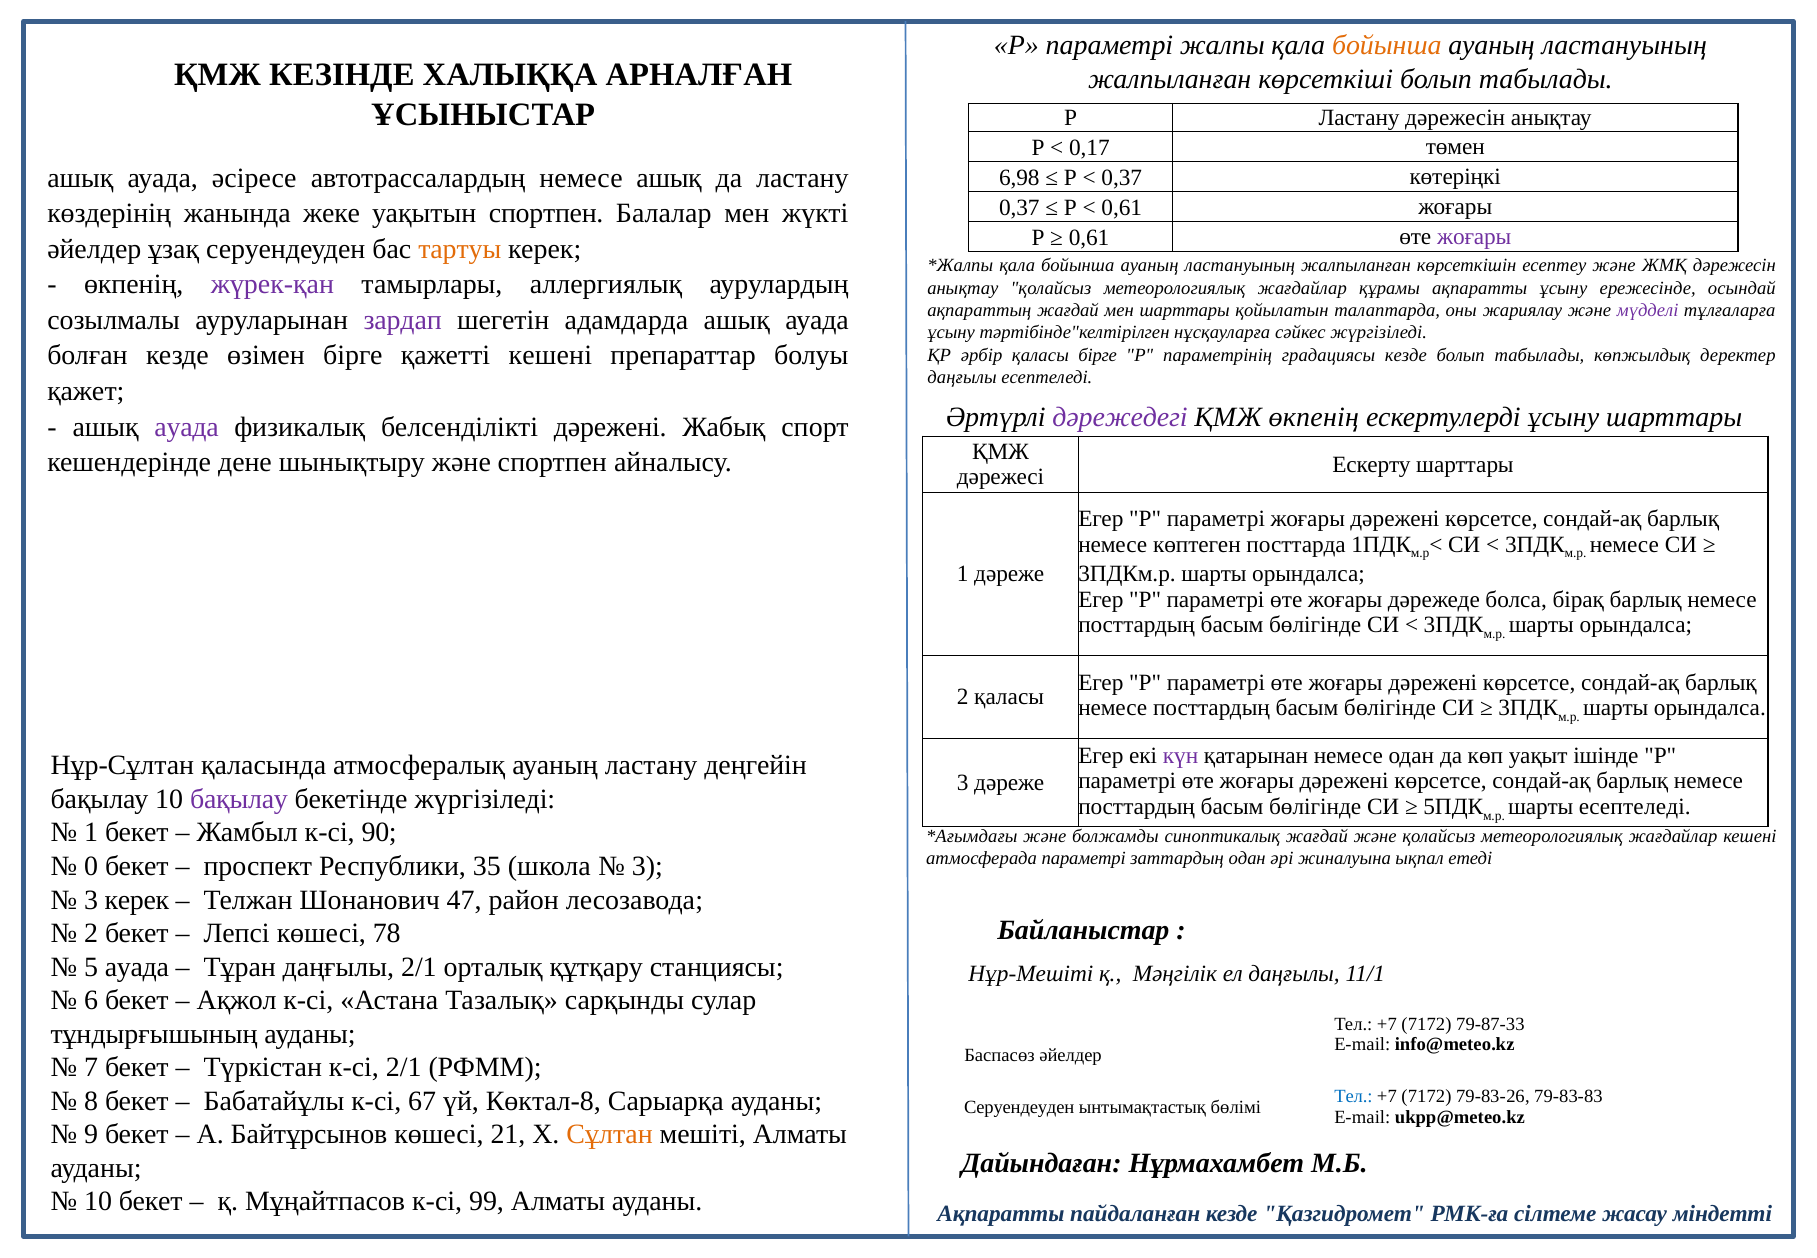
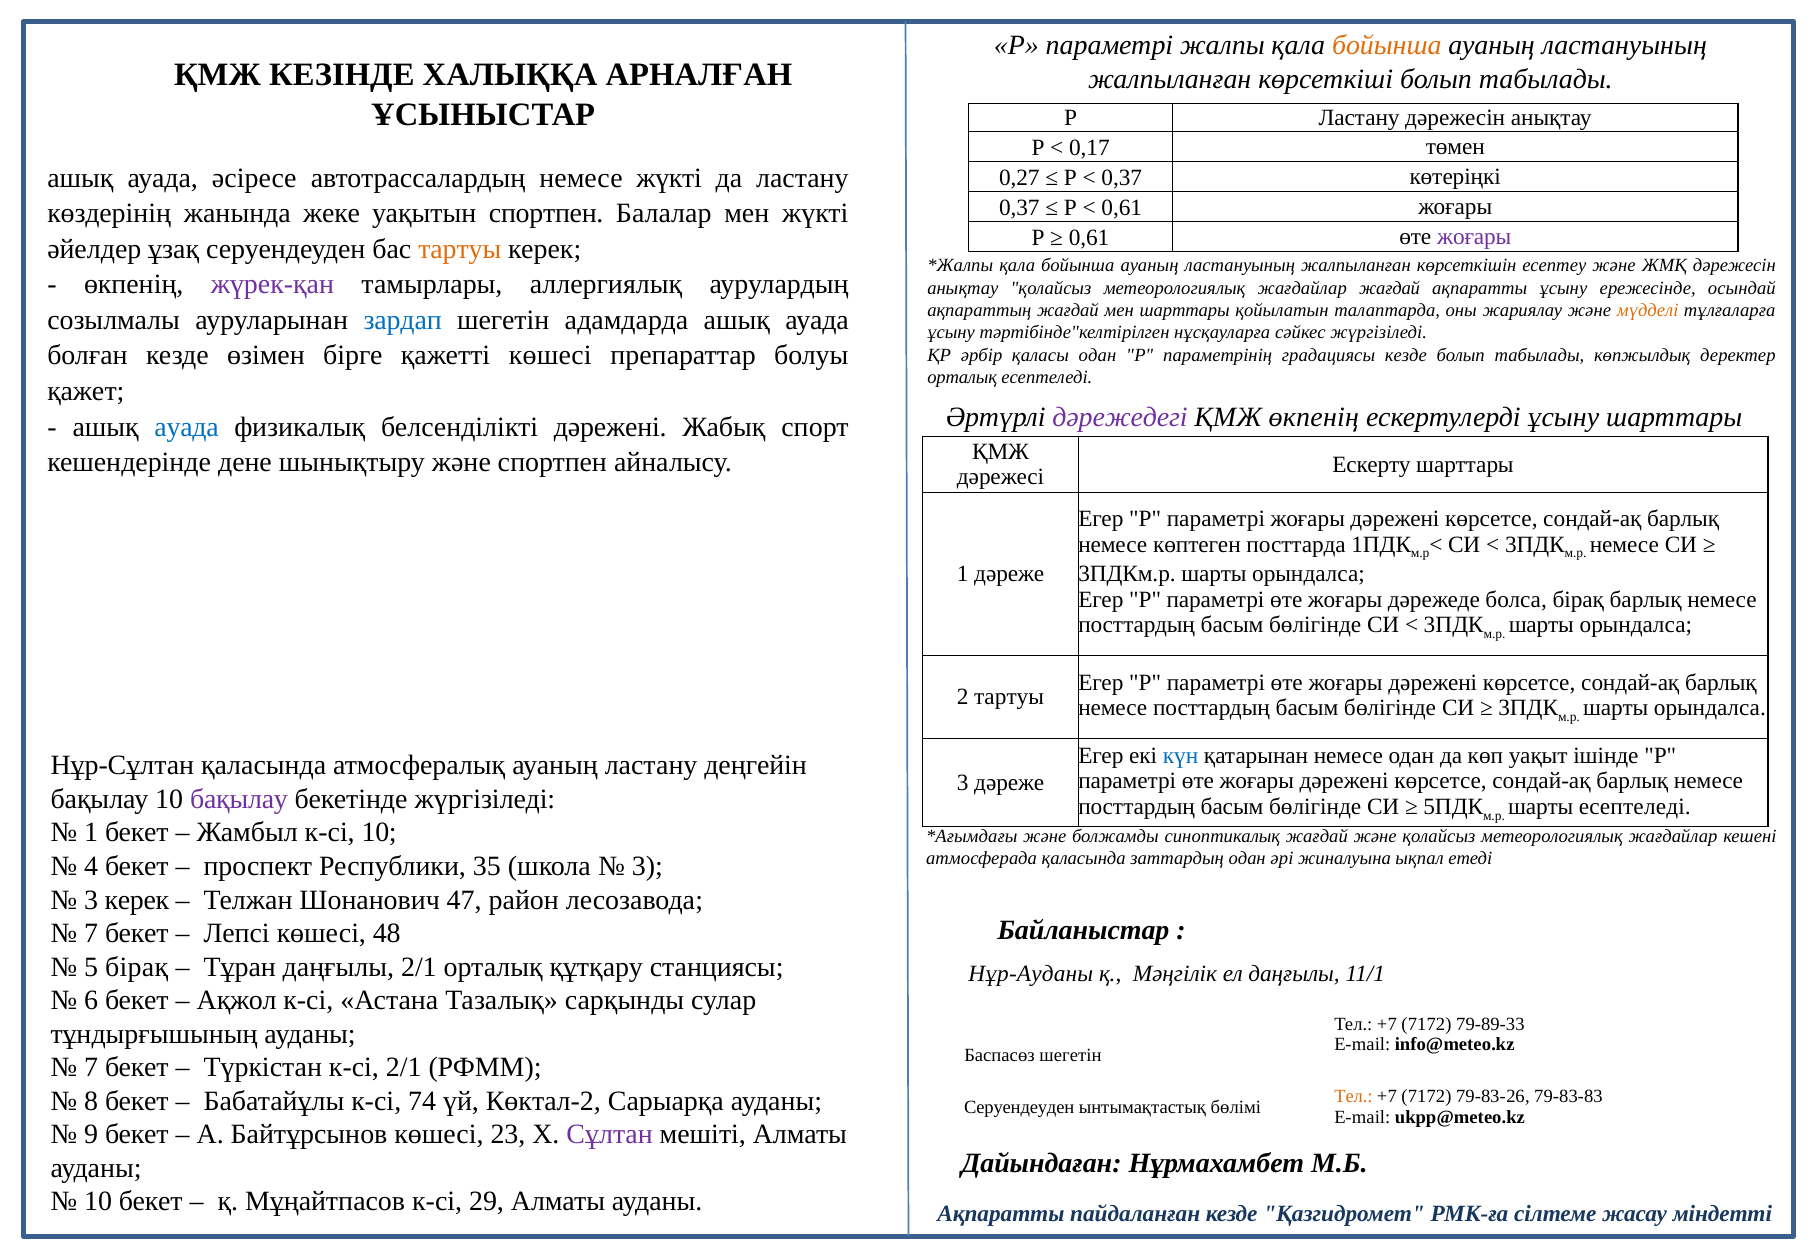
немесе ашық: ашық -> жүкті (669, 178)
6,98: 6,98 -> 0,27 (1019, 177)
жағдайлар құрамы: құрамы -> жағдай (1390, 288)
мүдделі colour: purple -> orange (1648, 310)
зардап colour: purple -> blue (403, 320)
қажетті кешені: кешені -> көшесі (550, 356)
қаласы бірге: бірге -> одан (1098, 355)
даңғылы: даңғылы -> орталық (962, 377)
ауада colour: purple -> blue (187, 427)
2 қаласы: қаласы -> тартуы (1009, 697)
күн colour: purple -> blue (1181, 755)
к-сі 90: 90 -> 10 (379, 833)
атмосферада параметрі: параметрі -> қаласында (1084, 858)
0: 0 -> 4 (91, 866)
2: 2 -> 7 (91, 933)
78: 78 -> 48 (387, 933)
5 ауада: ауада -> бірақ (137, 967)
Нұр-Мешіті: Нұр-Мешіті -> Нұр-Ауданы (1031, 974)
79-87-33: 79-87-33 -> 79-89-33 (1490, 1024)
Баспасөз әйелдер: әйелдер -> шегетін (1070, 1055)
Тел colour: blue -> orange (1353, 1097)
67: 67 -> 74 (422, 1101)
Көктал-8: Көктал-8 -> Көктал-2 (543, 1101)
21: 21 -> 23 (508, 1135)
Сұлтан colour: orange -> purple (610, 1135)
99: 99 -> 29 (487, 1202)
